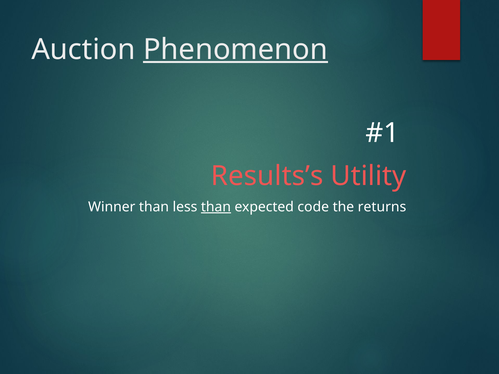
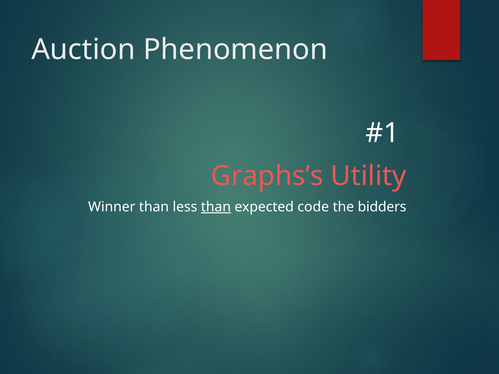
Phenomenon underline: present -> none (235, 49)
Results’s: Results’s -> Graphs’s (267, 176)
returns: returns -> bidders (382, 207)
